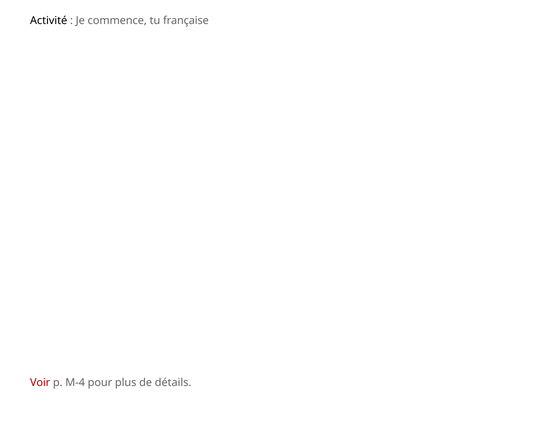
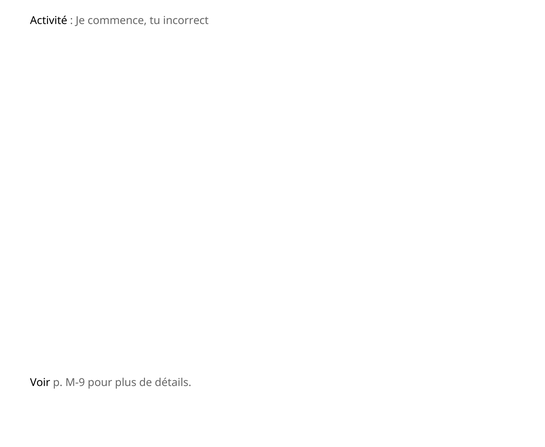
française: française -> incorrect (186, 21)
Voir colour: red -> black (40, 382)
M-4: M-4 -> M-9 (75, 382)
